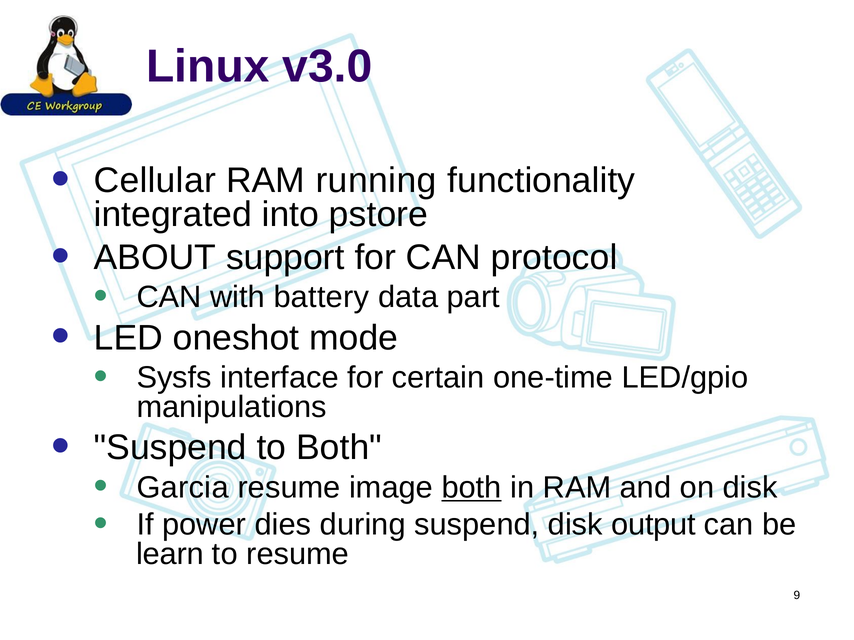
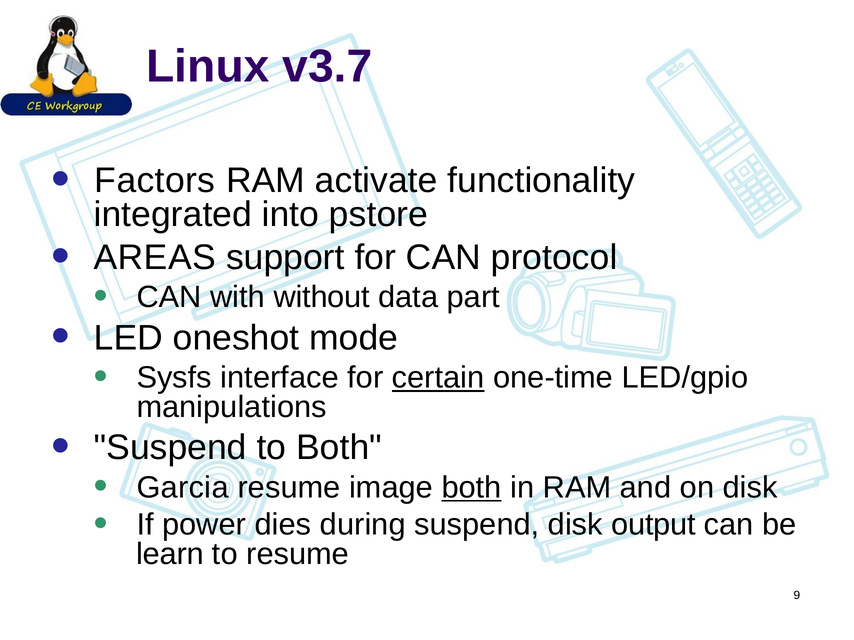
v3.0: v3.0 -> v3.7 (327, 66)
Cellular: Cellular -> Factors (155, 181)
running: running -> activate (376, 181)
ABOUT: ABOUT -> AREAS (155, 258)
battery: battery -> without (322, 298)
certain underline: none -> present (438, 378)
